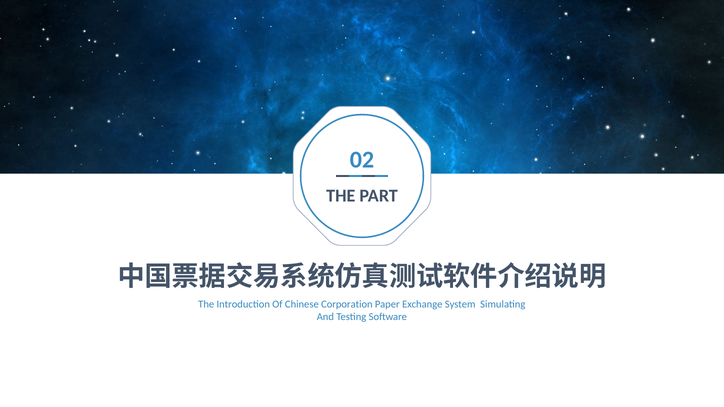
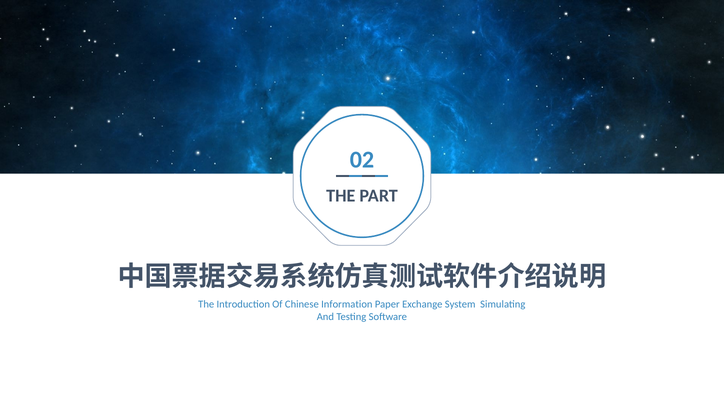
Corporation: Corporation -> Information (347, 304)
